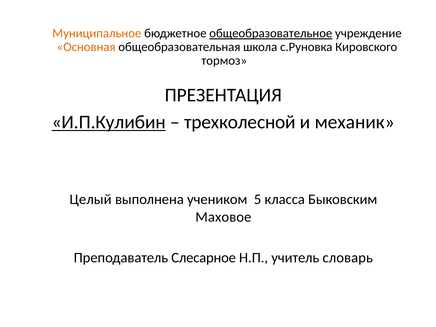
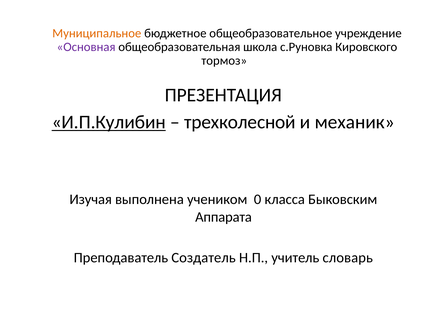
общеобразовательное underline: present -> none (271, 33)
Основная colour: orange -> purple (86, 47)
Целый: Целый -> Изучая (91, 199)
5: 5 -> 0 (258, 199)
Маховое: Маховое -> Аппарата (224, 217)
Слесарное: Слесарное -> Создатель (204, 258)
